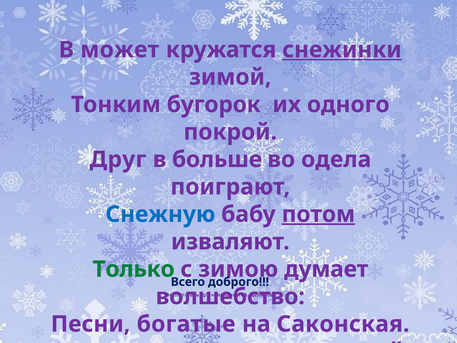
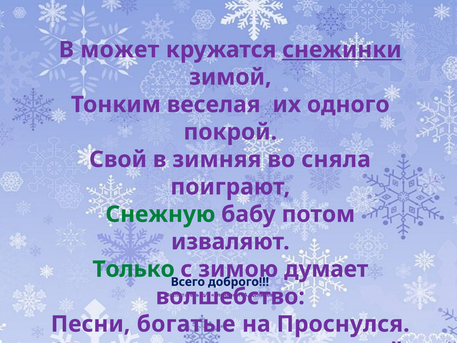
бугорок: бугорок -> веселая (214, 105)
Друг: Друг -> Свой (118, 159)
больше: больше -> зимняя (217, 159)
одела: одела -> сняла (336, 159)
Снежную colour: blue -> green (160, 214)
потом underline: present -> none (318, 214)
Саконская: Саконская -> Проснулся (343, 324)
